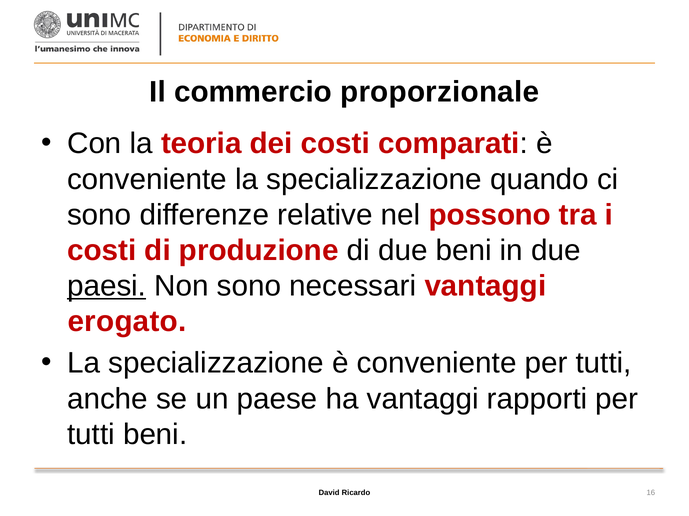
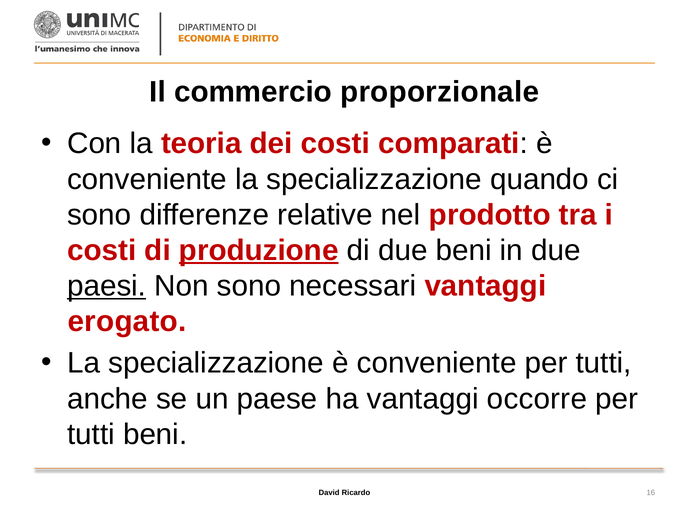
possono: possono -> prodotto (490, 215)
produzione underline: none -> present (259, 251)
rapporti: rapporti -> occorre (537, 399)
